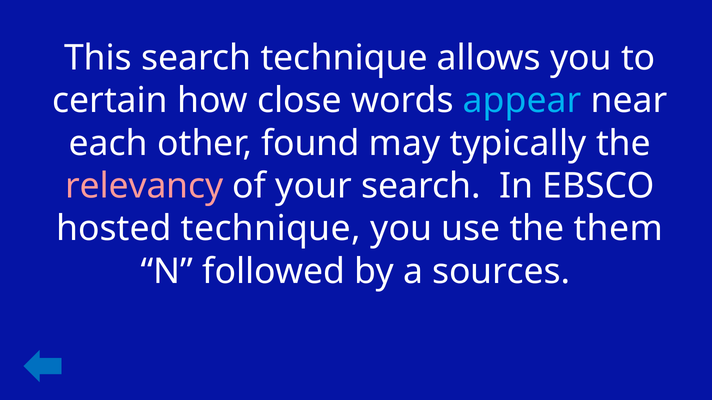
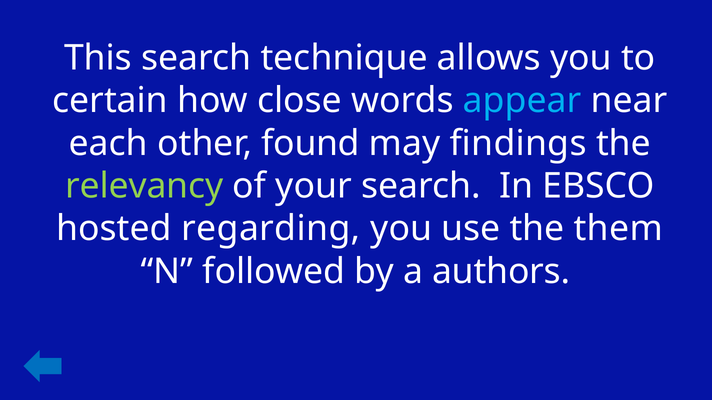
typically: typically -> findings (518, 143)
relevancy colour: pink -> light green (144, 186)
hosted technique: technique -> regarding (271, 229)
sources: sources -> authors (501, 272)
